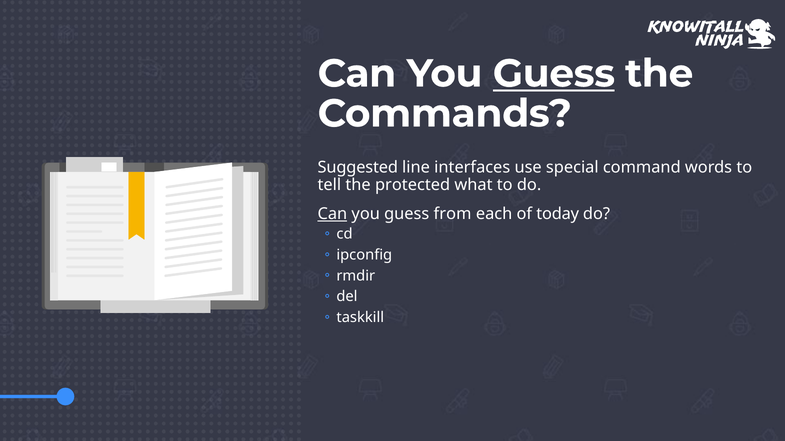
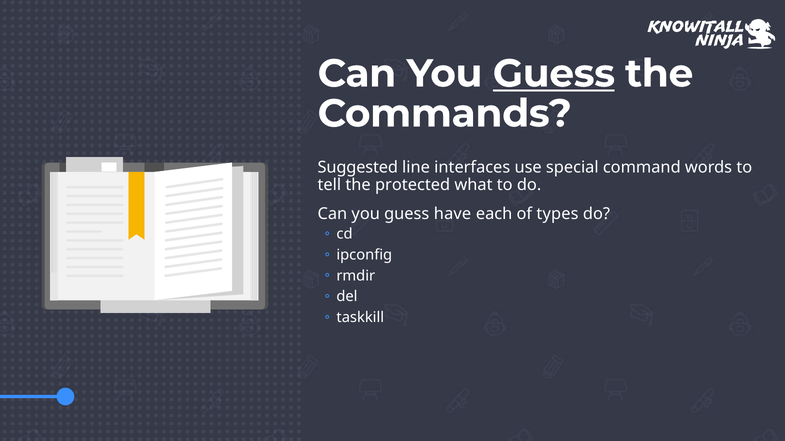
Can underline: present -> none (332, 214)
from: from -> have (453, 214)
today: today -> types (557, 214)
